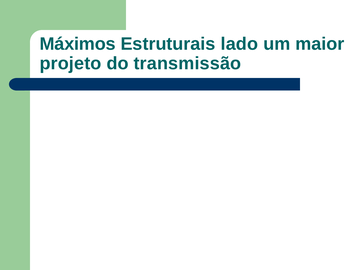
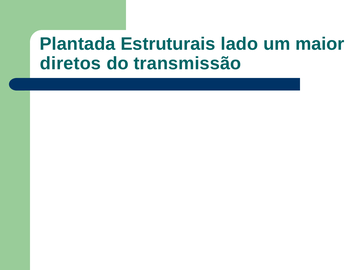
Máximos: Máximos -> Plantada (78, 44)
projeto: projeto -> diretos (70, 63)
